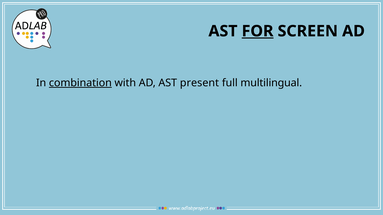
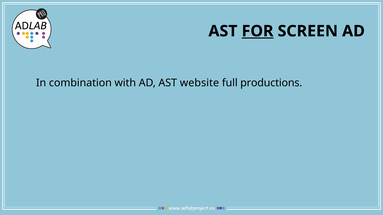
combination underline: present -> none (80, 83)
present: present -> website (199, 83)
multilingual: multilingual -> productions (271, 83)
